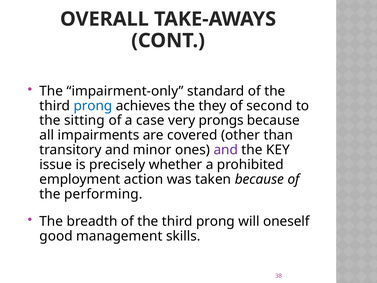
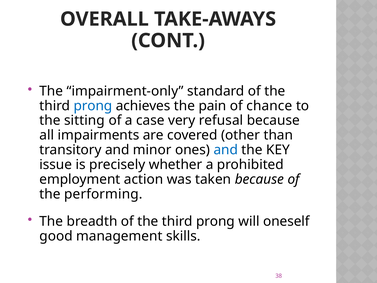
they: they -> pain (212, 106)
second: second -> chance (269, 106)
prongs: prongs -> refusal (221, 120)
and colour: purple -> blue (226, 150)
